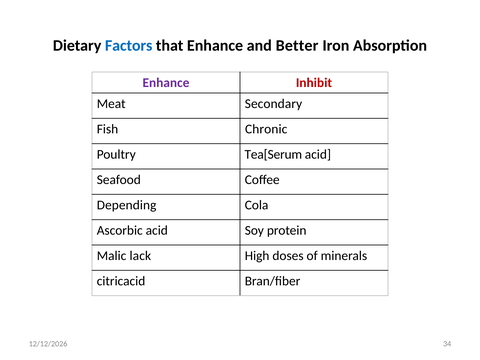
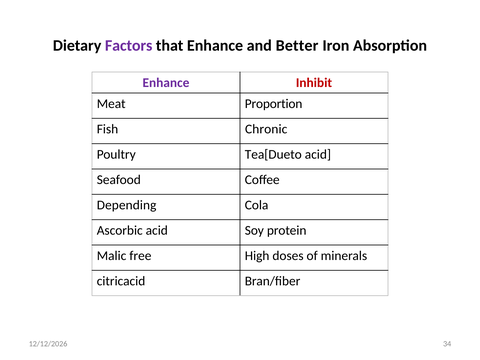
Factors colour: blue -> purple (129, 46)
Secondary: Secondary -> Proportion (274, 104)
Tea[Serum: Tea[Serum -> Tea[Dueto (273, 154)
lack: lack -> free (140, 256)
